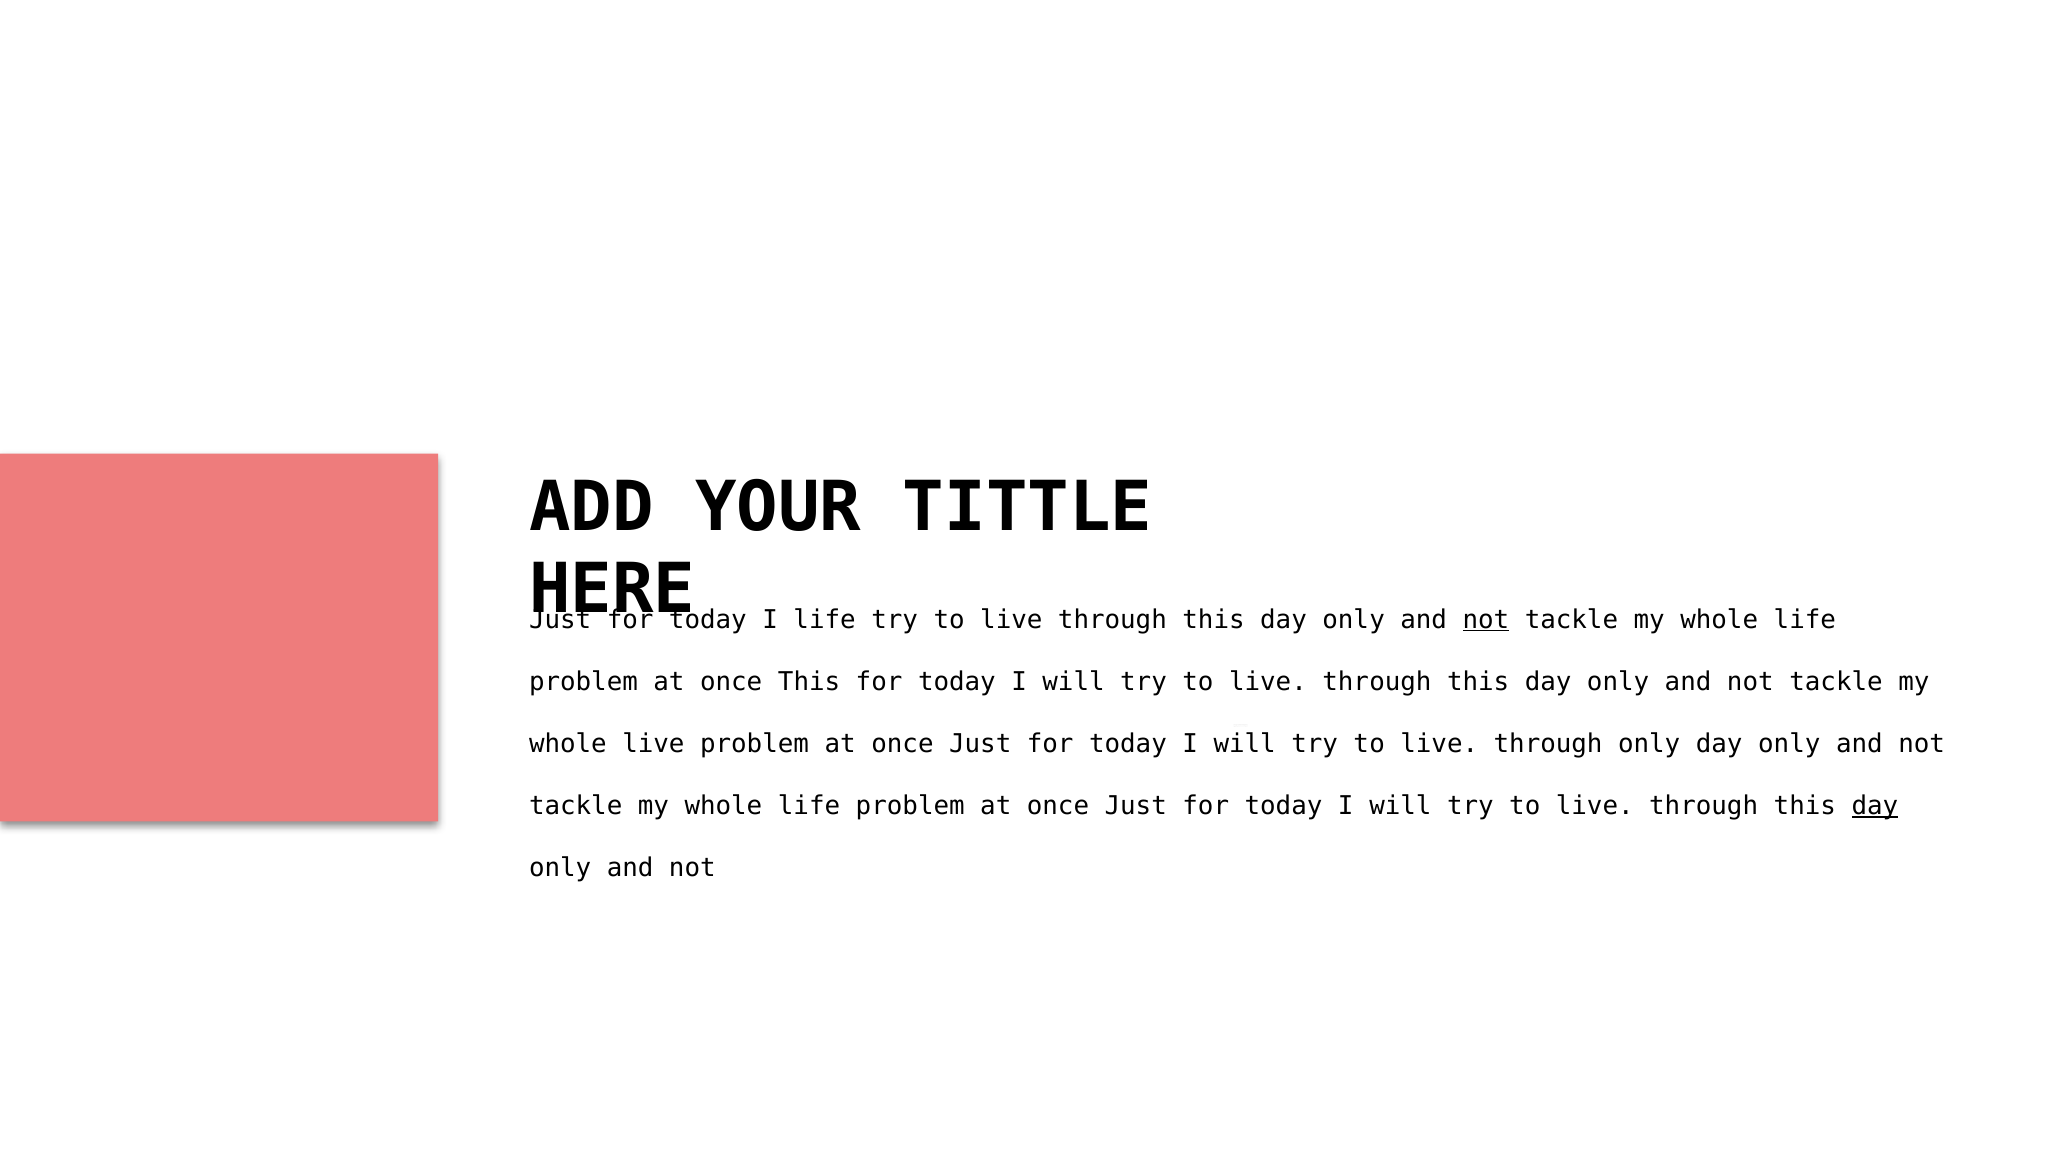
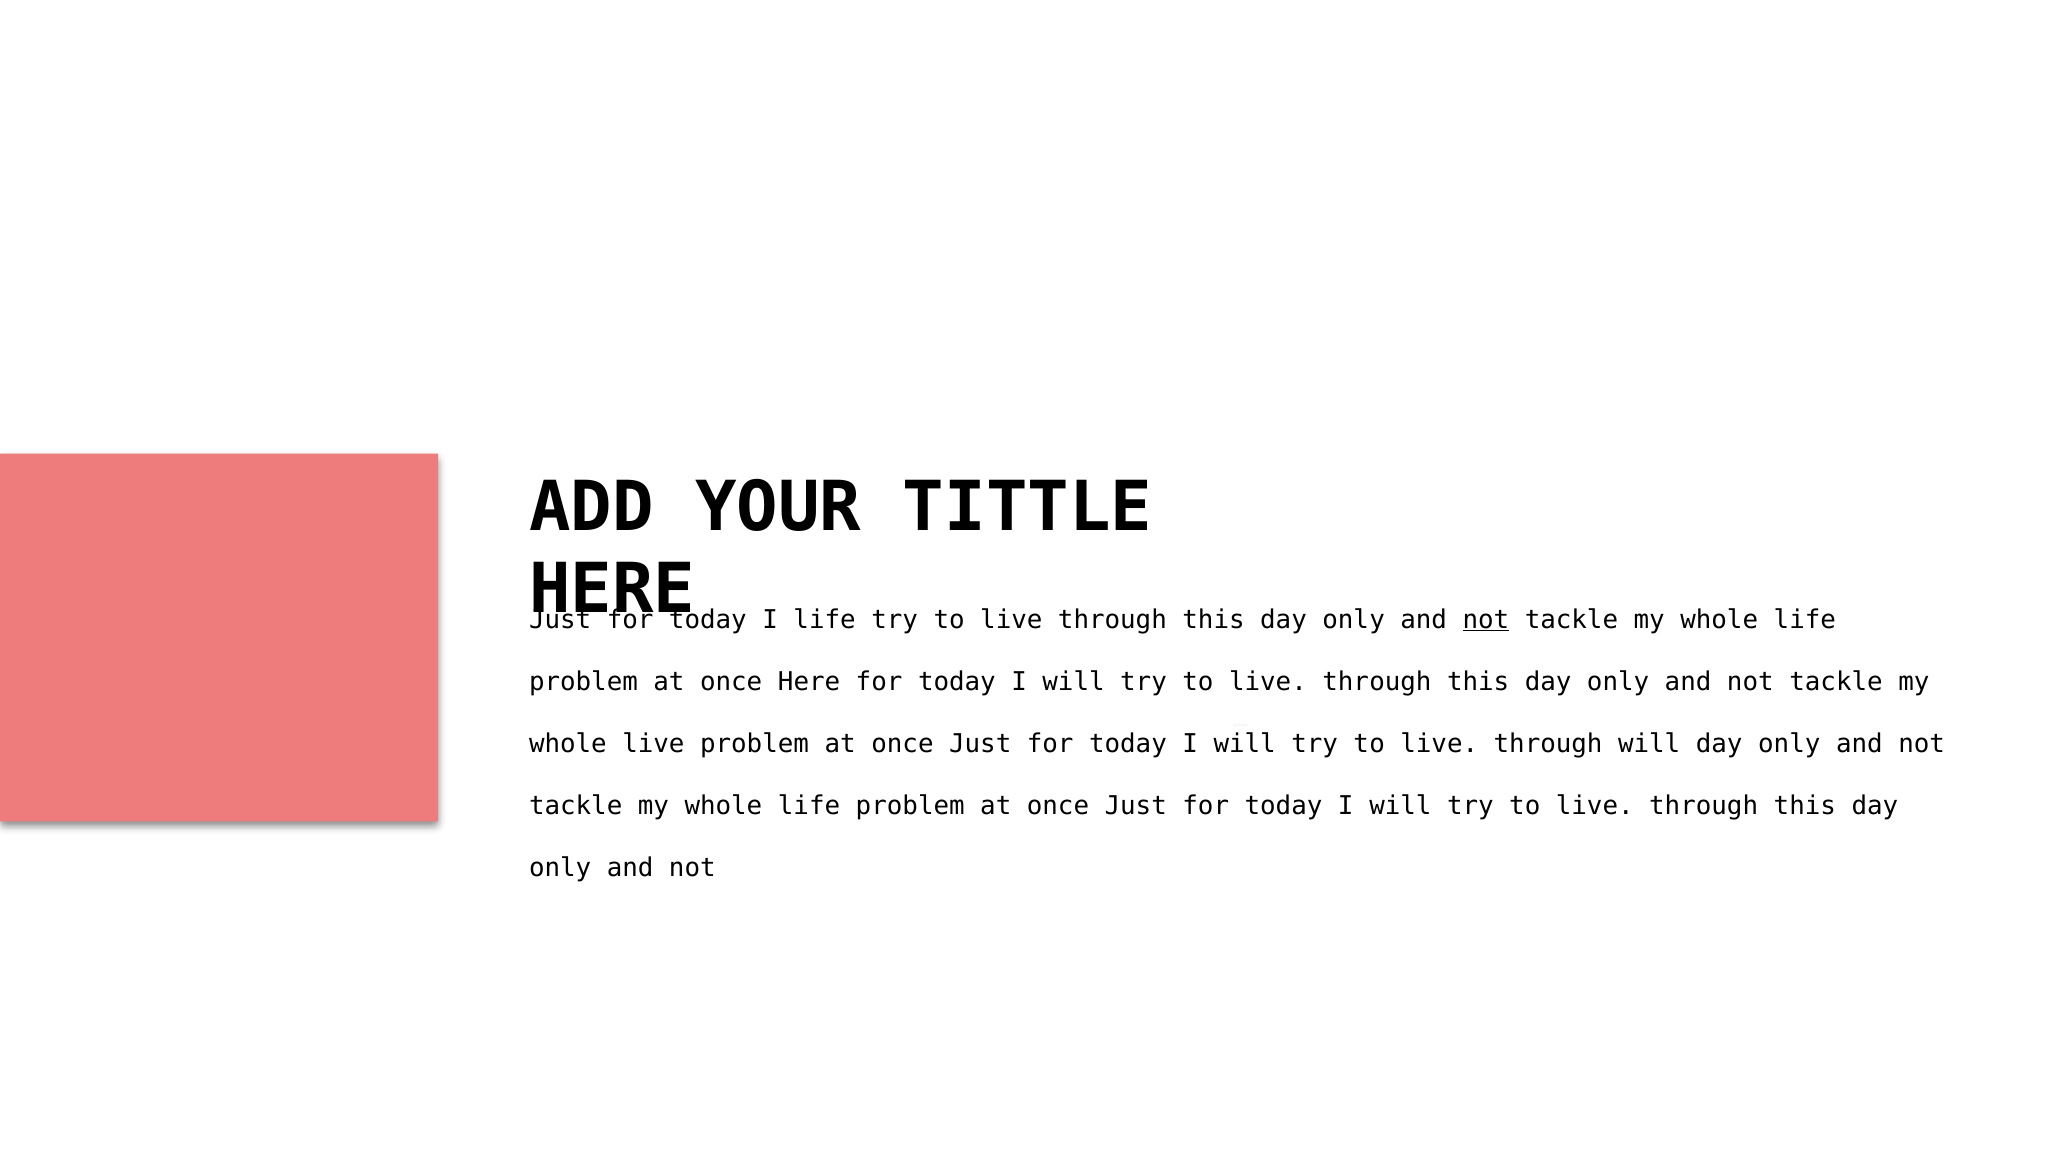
once This: This -> Here (809, 682)
through only: only -> will (1649, 744)
day underline: present -> none (1875, 806)
